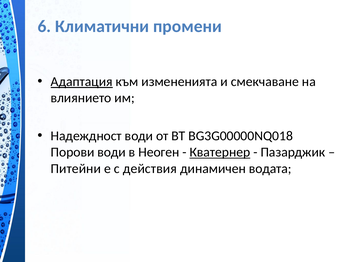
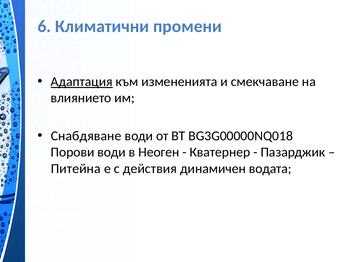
Надеждност: Надеждност -> Снабдяване (86, 136)
Кватернер underline: present -> none (220, 153)
Питейни: Питейни -> Питейна (76, 169)
